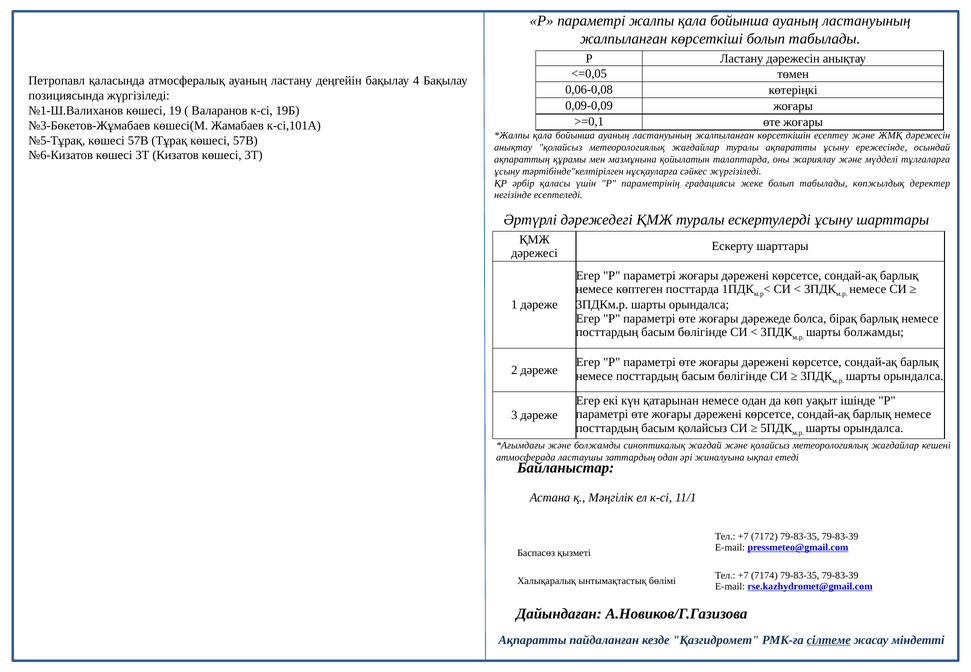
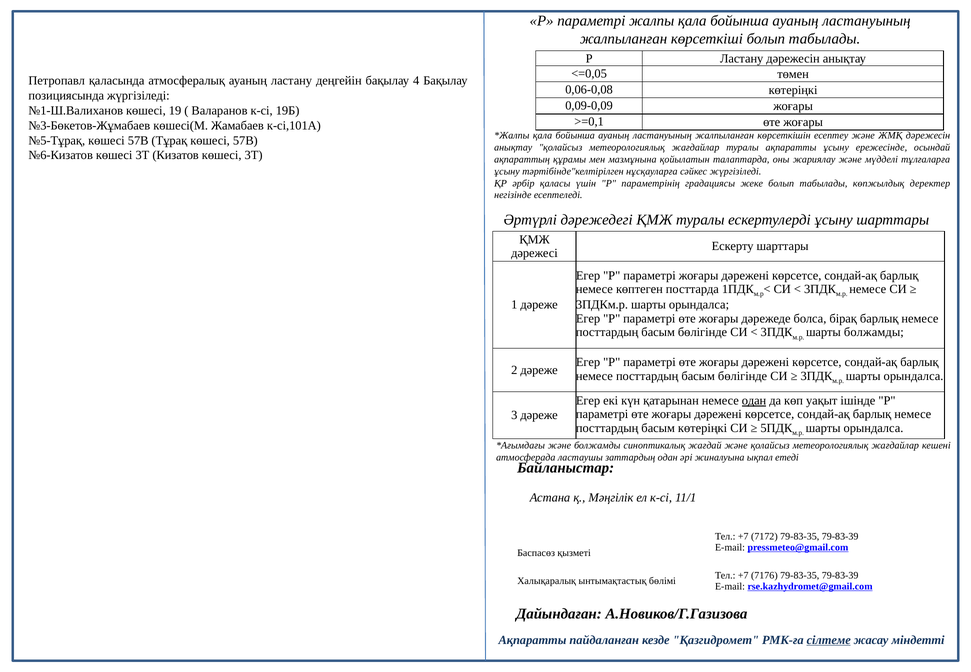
одан underline: none -> present (754, 401)
басым қолайсыз: қолайсыз -> көтеріңкі (703, 428)
7174: 7174 -> 7176 (764, 575)
